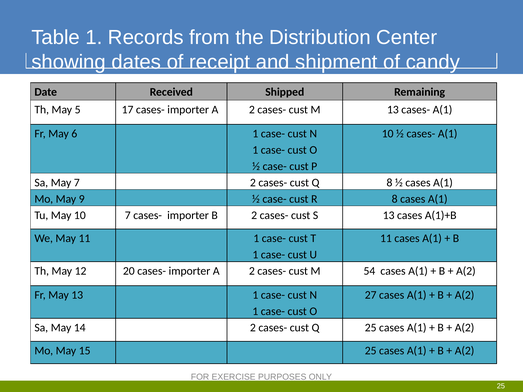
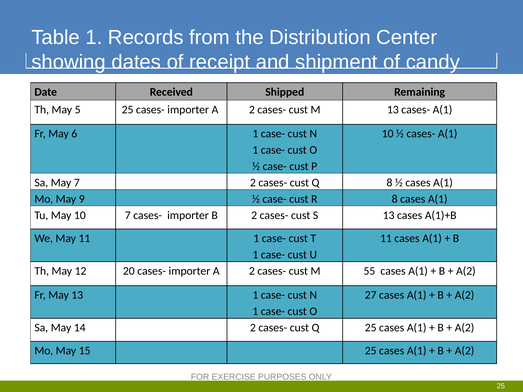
5 17: 17 -> 25 (128, 110)
54: 54 -> 55 (369, 271)
